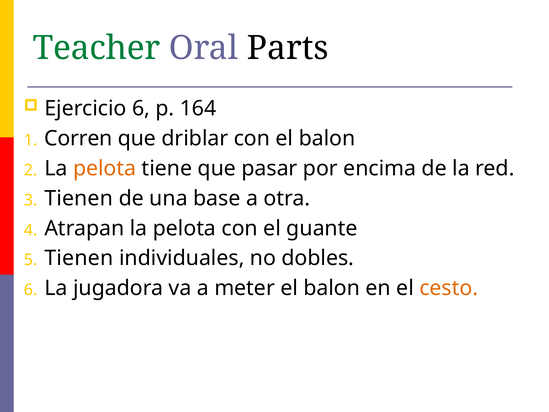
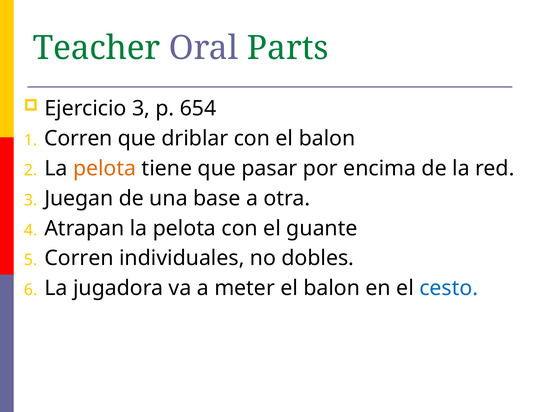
Parts colour: black -> green (288, 48)
Ejercicio 6: 6 -> 3 (141, 109)
164: 164 -> 654 (198, 109)
Tienen: Tienen -> Juegan (79, 198)
Tienen: Tienen -> Corren (79, 258)
cesto colour: orange -> blue (449, 288)
